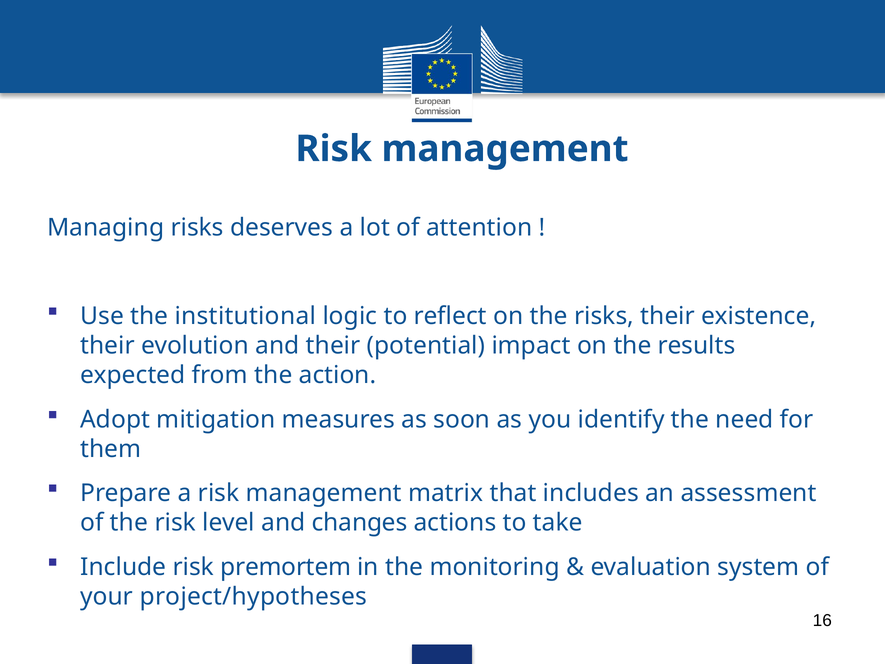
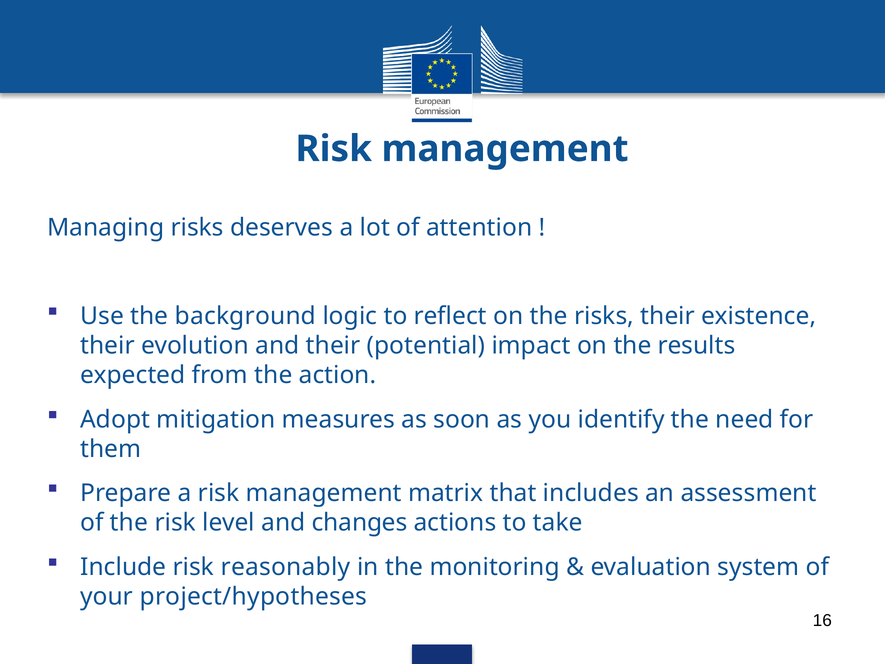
institutional: institutional -> background (245, 316)
premortem: premortem -> reasonably (286, 567)
